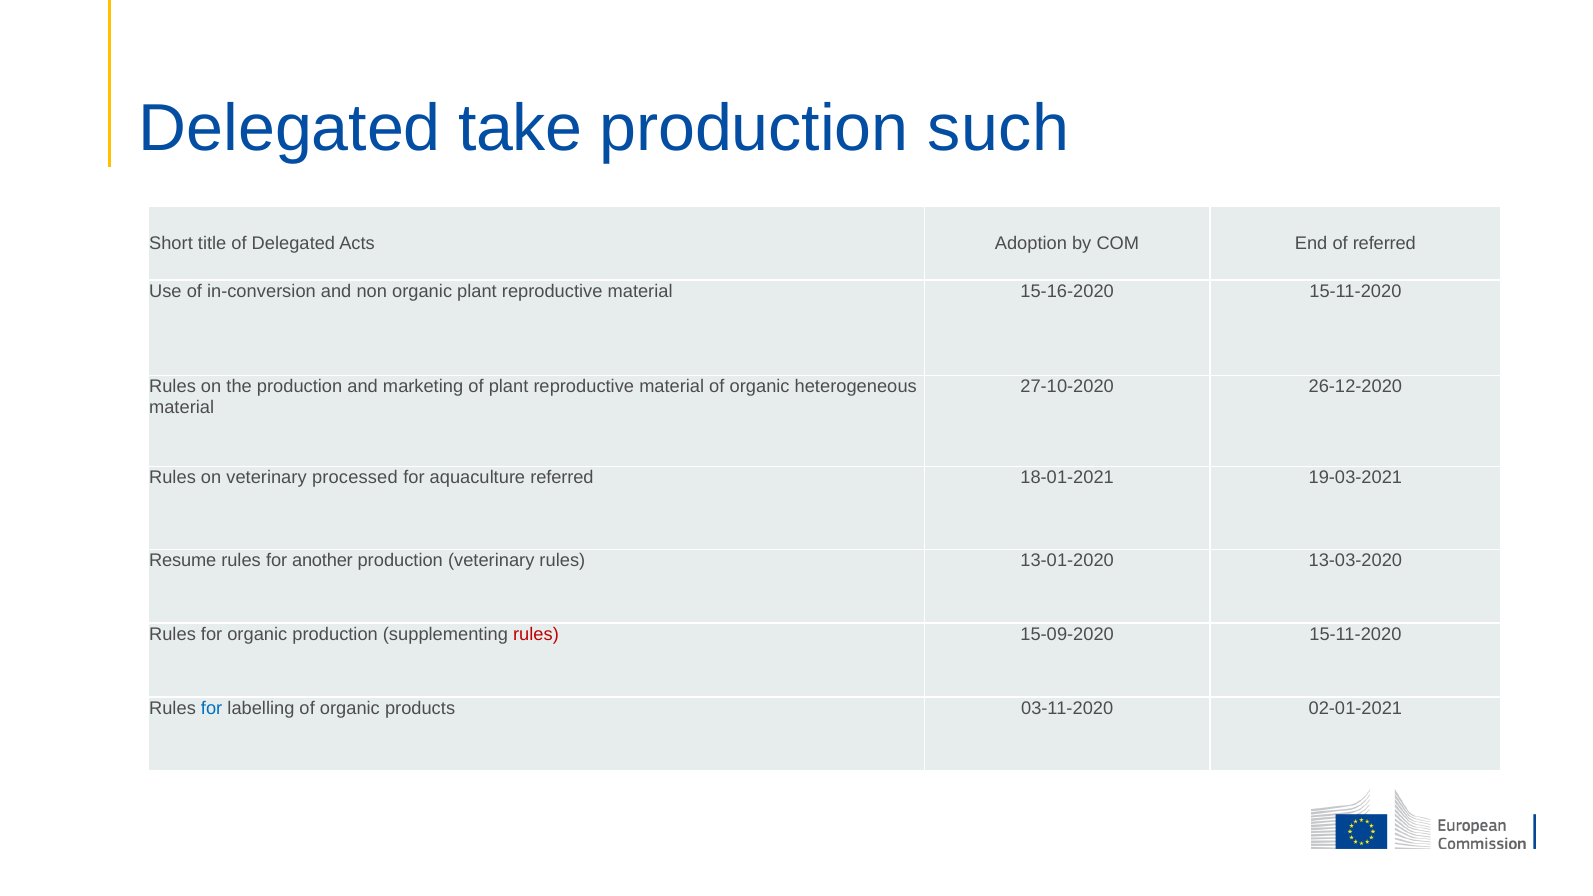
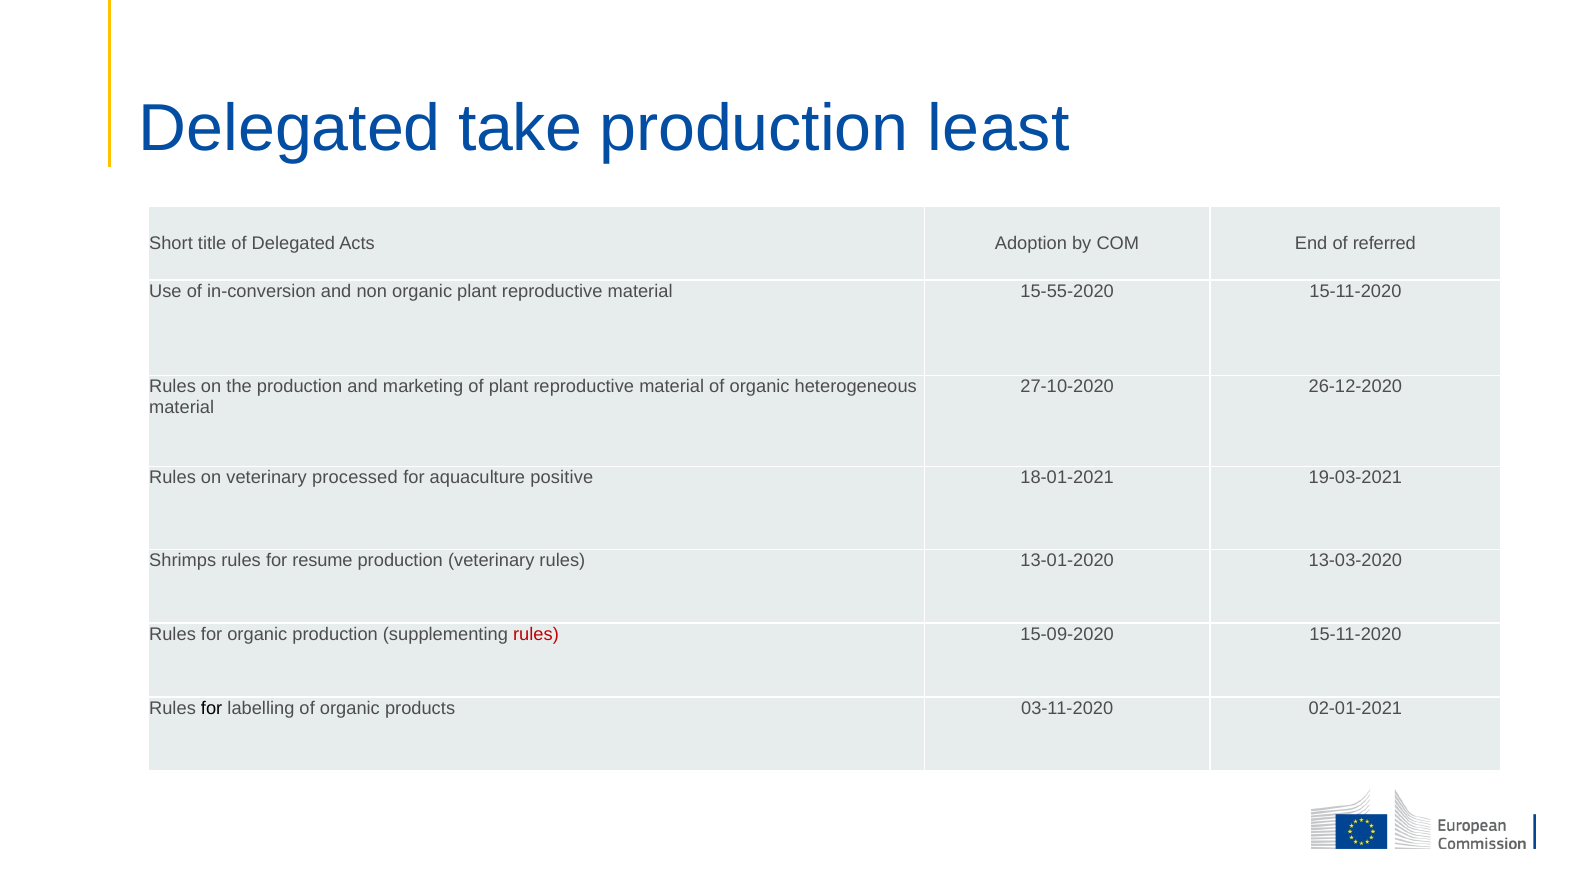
such: such -> least (999, 129)
15-16-2020: 15-16-2020 -> 15-55-2020 (1067, 291)
aquaculture referred: referred -> positive (562, 478)
Resume: Resume -> Shrimps (183, 561)
another: another -> resume (322, 561)
for colour: blue -> black (212, 708)
